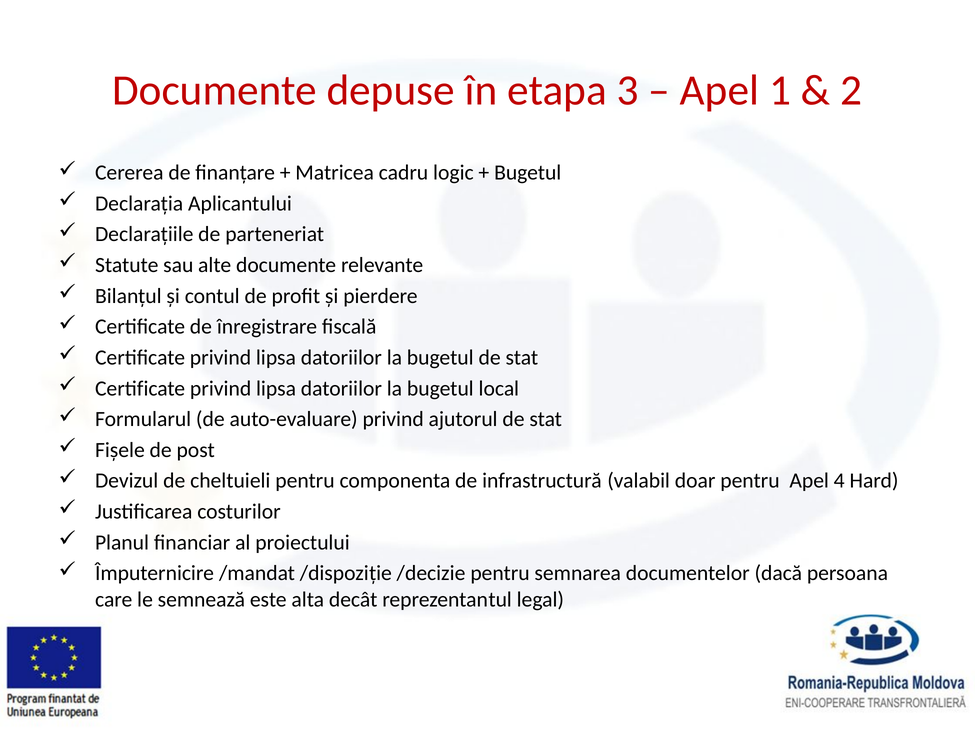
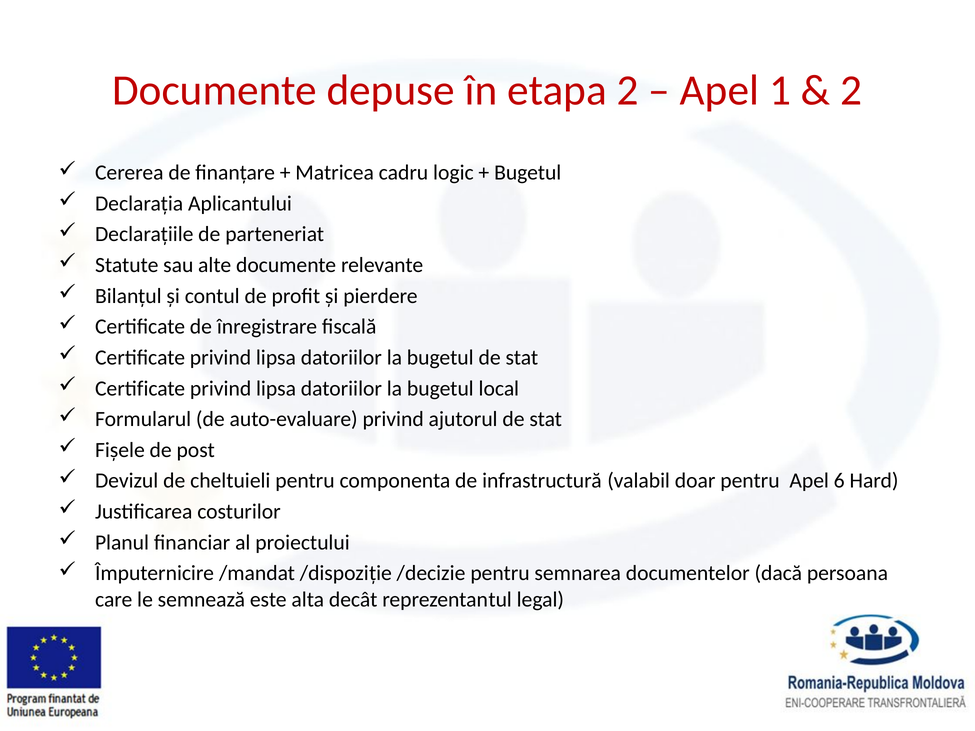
etapa 3: 3 -> 2 (628, 91)
4: 4 -> 6 (839, 481)
